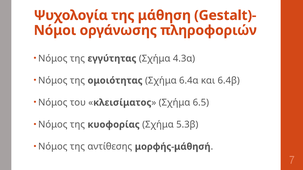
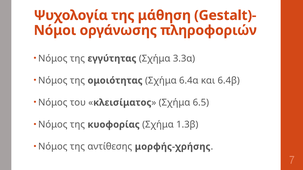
4.3α: 4.3α -> 3.3α (184, 59)
5.3β: 5.3β -> 1.3β (187, 125)
μορφής-μάθησή: μορφής-μάθησή -> μορφής-χρήσης (173, 147)
